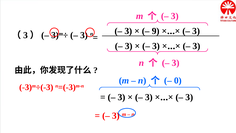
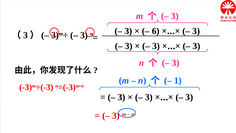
9: 9 -> 6 (156, 31)
0: 0 -> 1 (178, 80)
